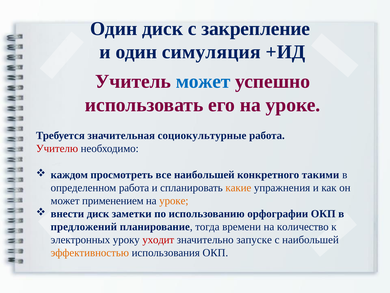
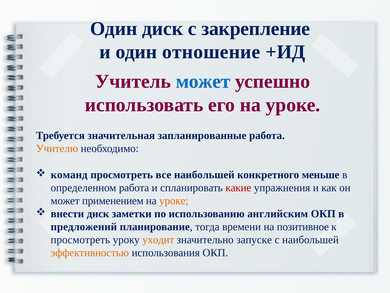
симуляция: симуляция -> отношение (211, 52)
социокультурные: социокультурные -> запланированные (202, 135)
Учителю colour: red -> orange (57, 148)
каждом: каждом -> команд (69, 174)
такими: такими -> меньше (321, 174)
какие colour: orange -> red (238, 187)
орфографии: орфографии -> английским (278, 213)
количество: количество -> позитивное (303, 226)
электронных: электронных -> просмотреть (80, 239)
уходит colour: red -> orange (158, 239)
